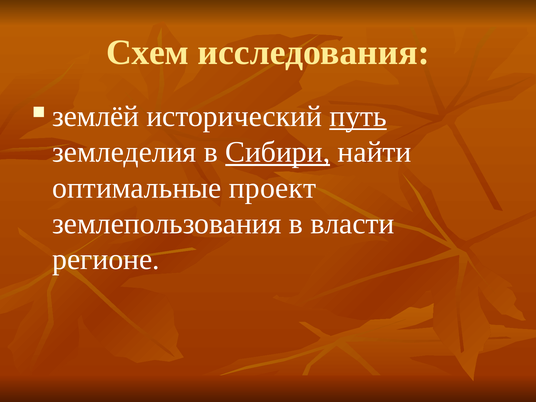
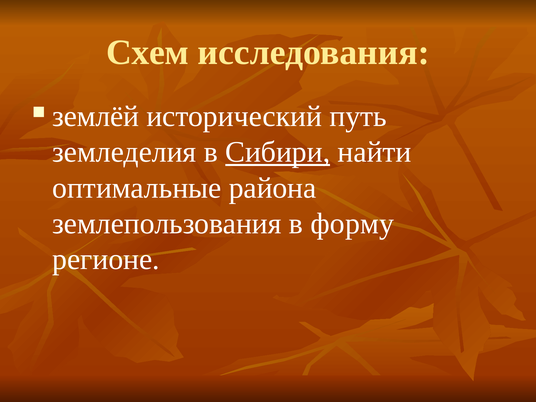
путь underline: present -> none (358, 116)
проект: проект -> района (273, 188)
власти: власти -> форму (352, 224)
